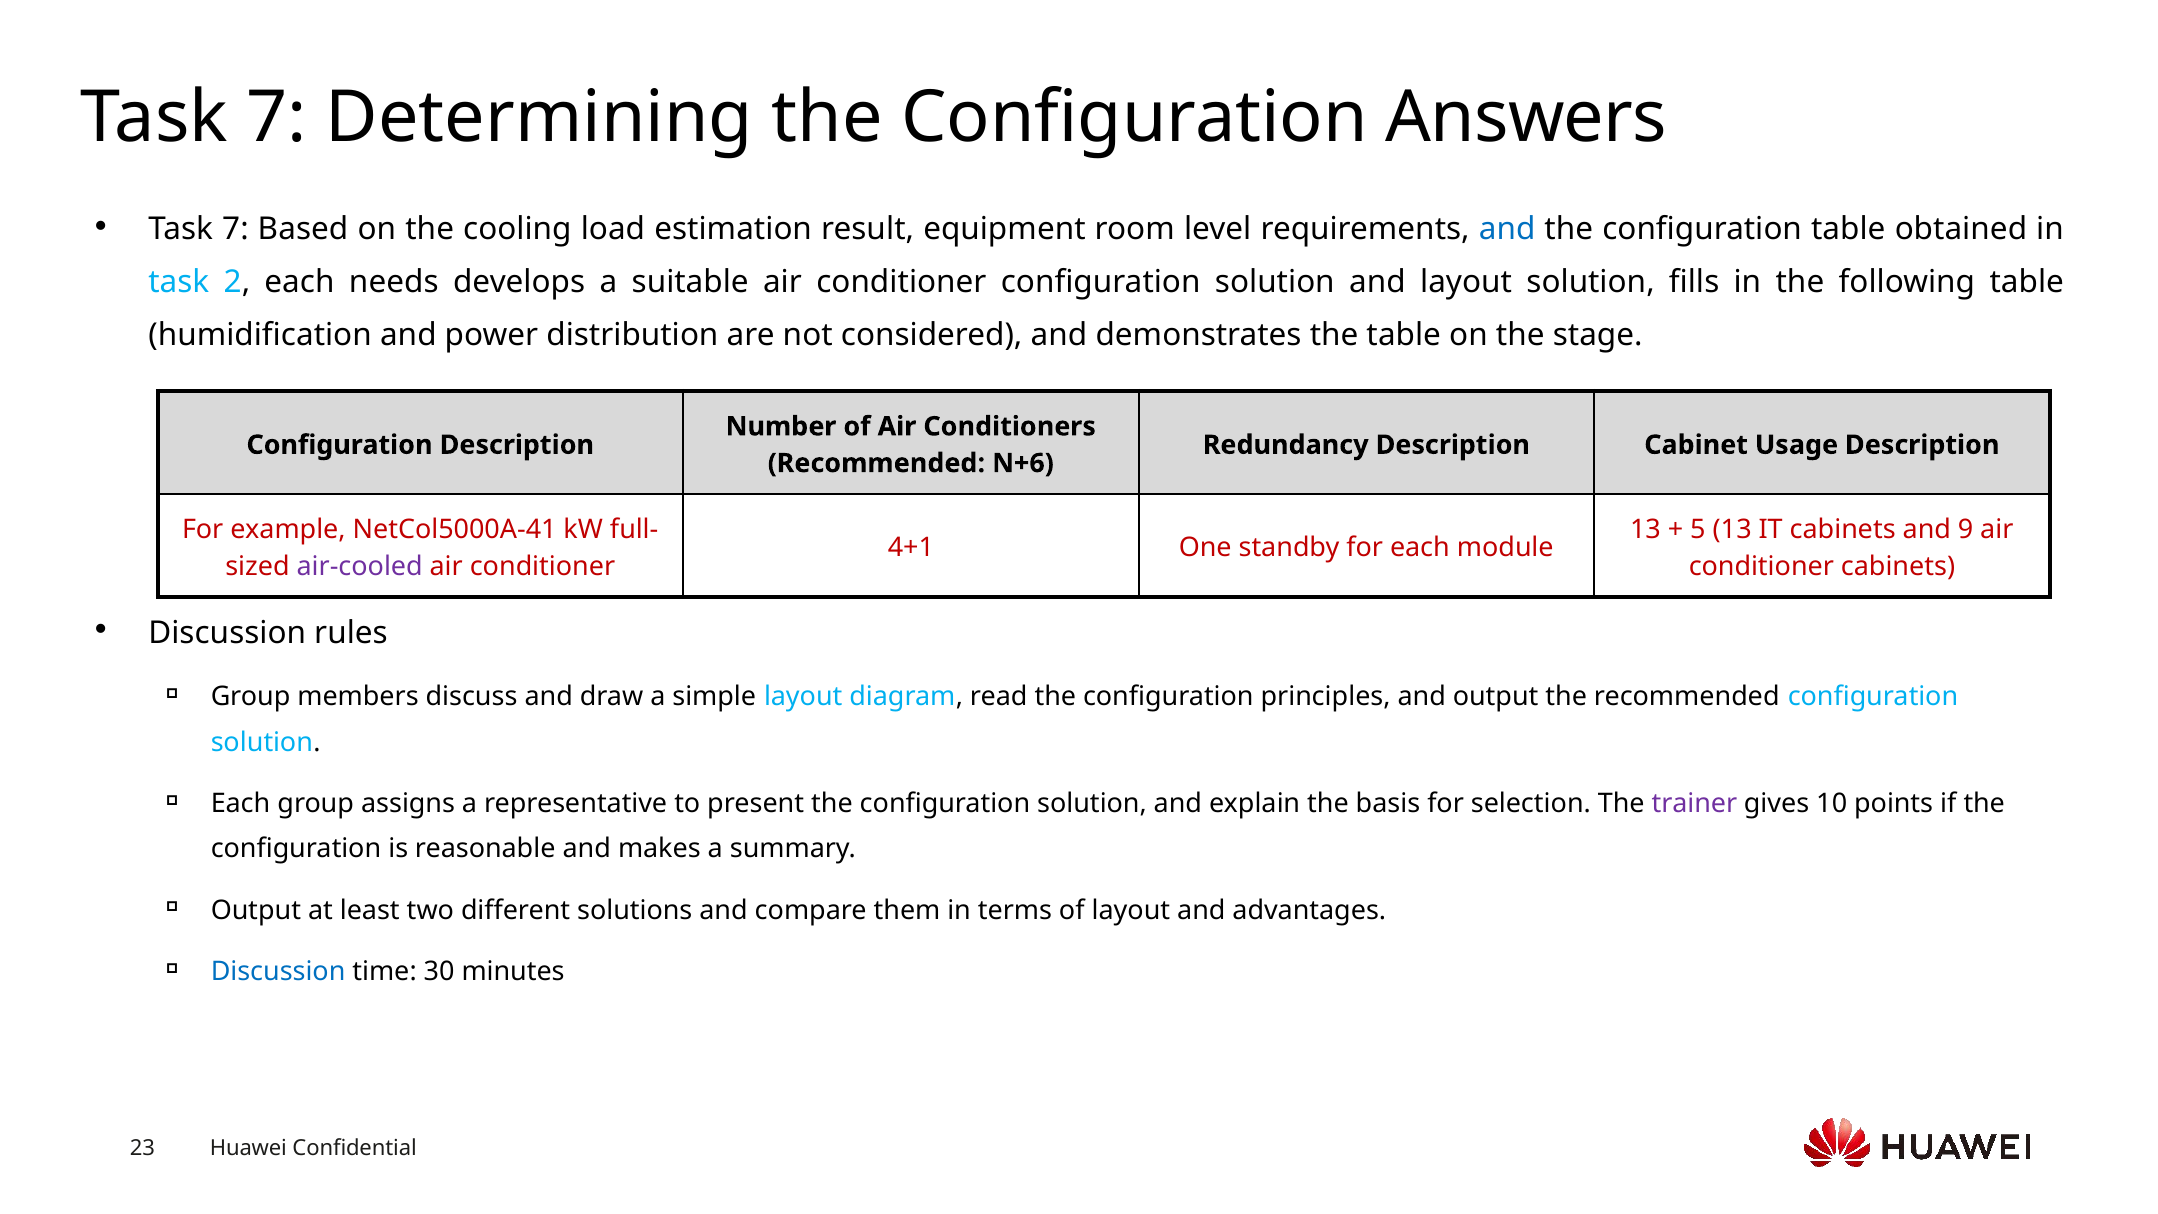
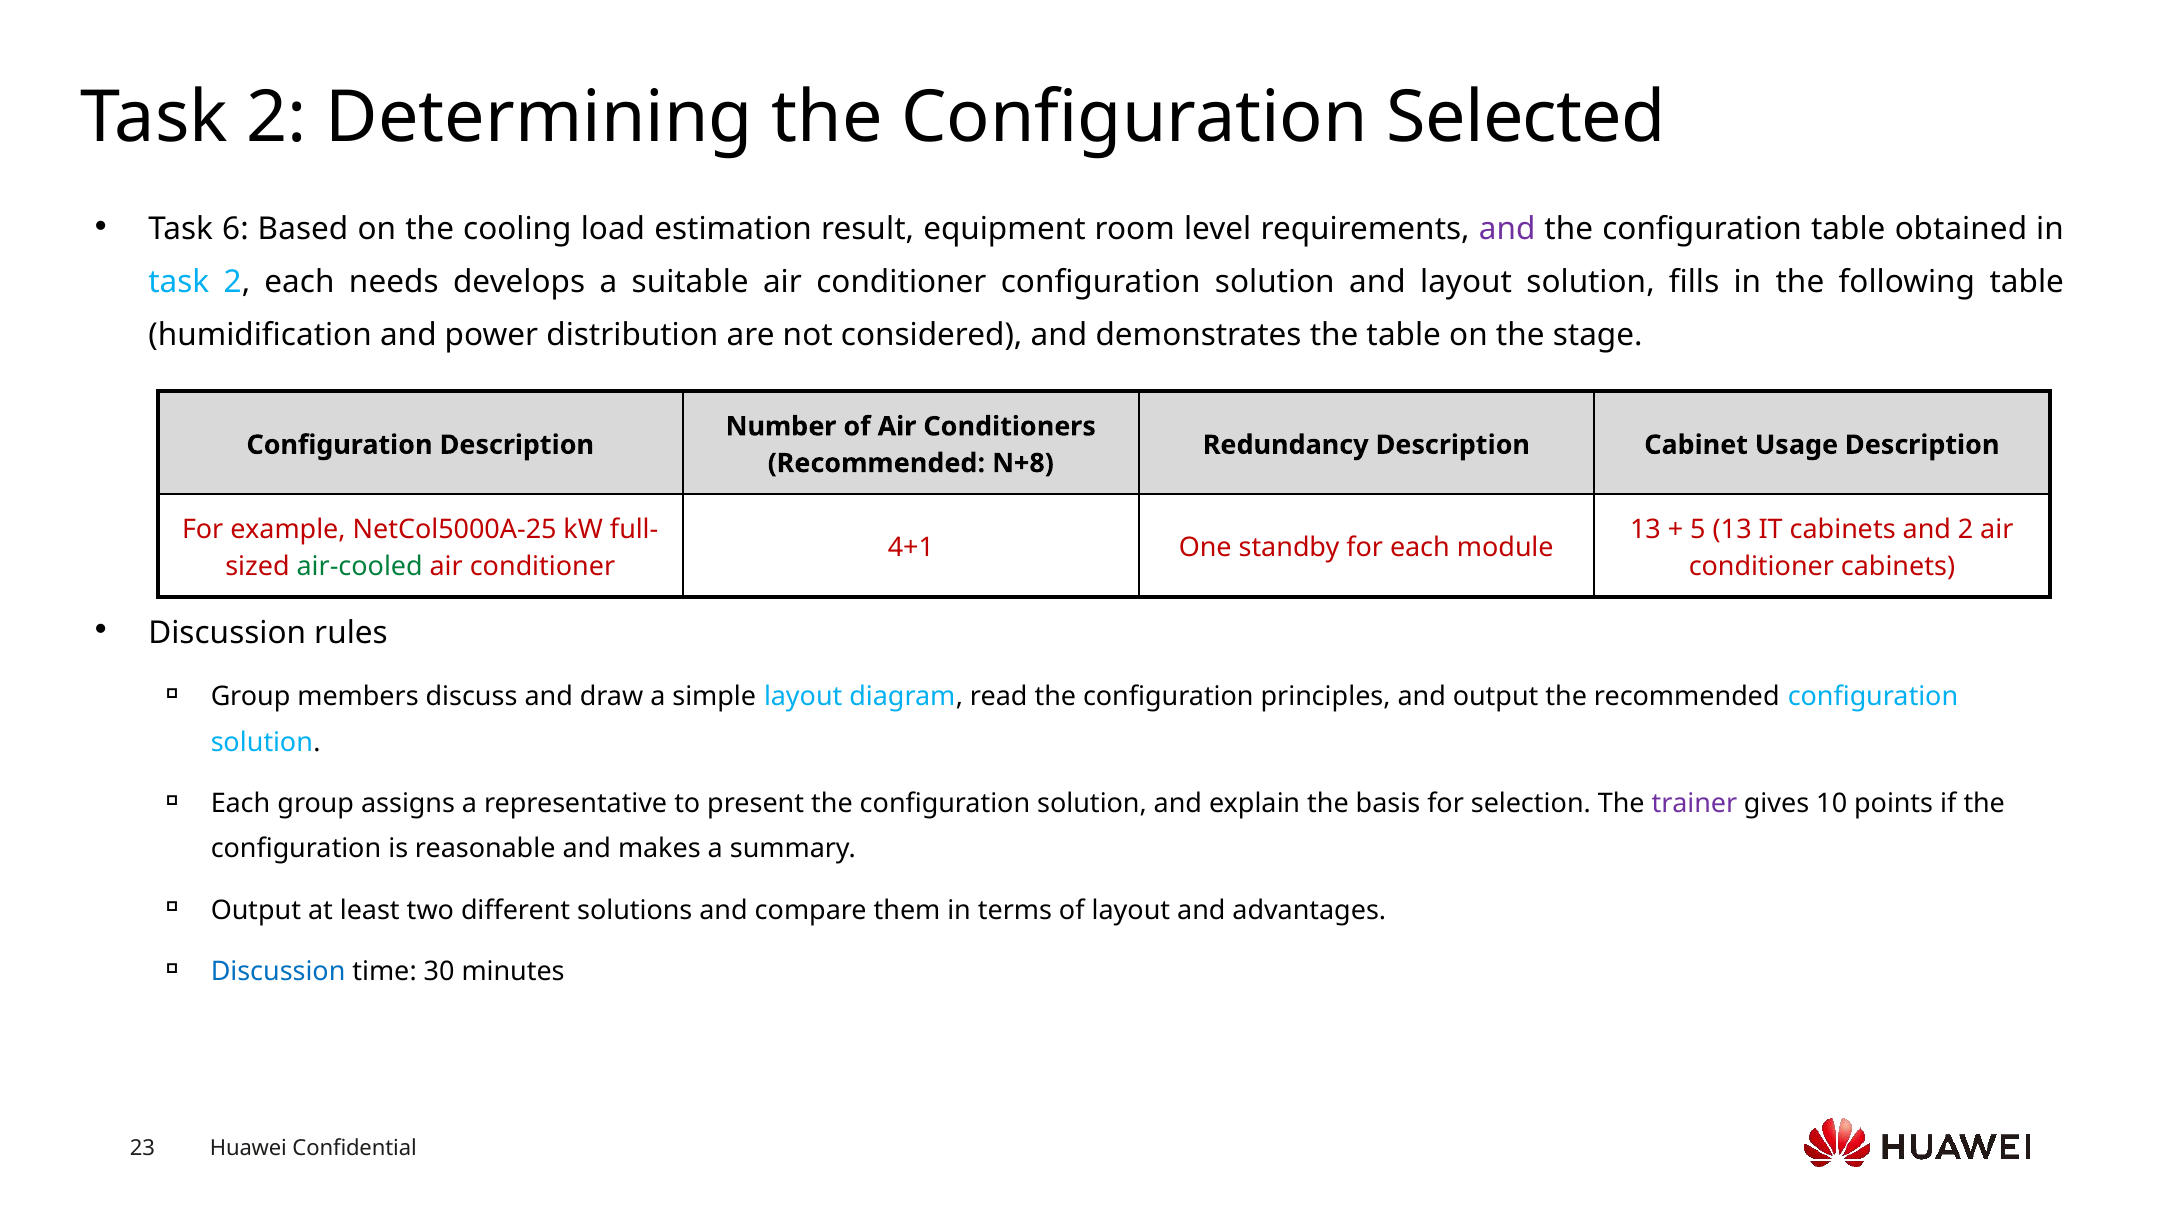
7: 7 -> 2 (277, 118)
Answers: Answers -> Selected (1526, 118)
7: 7 -> 6 (235, 230)
and colour: blue -> purple (1507, 230)
N+6: N+6 -> N+8 (1023, 463)
NetCol5000A-41: NetCol5000A-41 -> NetCol5000A-25 (455, 530)
and 9: 9 -> 2 (1966, 530)
air-cooled colour: purple -> green (360, 566)
